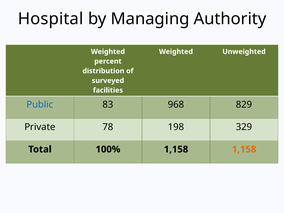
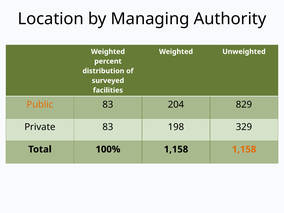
Hospital: Hospital -> Location (51, 19)
Public colour: blue -> orange (40, 105)
968: 968 -> 204 (176, 105)
Private 78: 78 -> 83 (108, 127)
